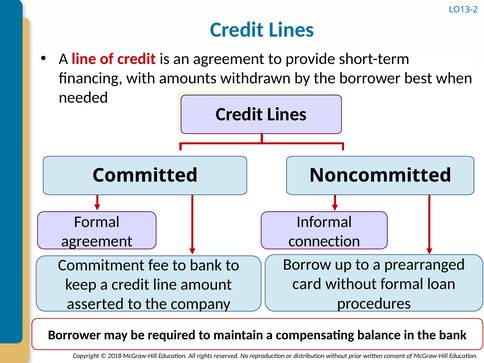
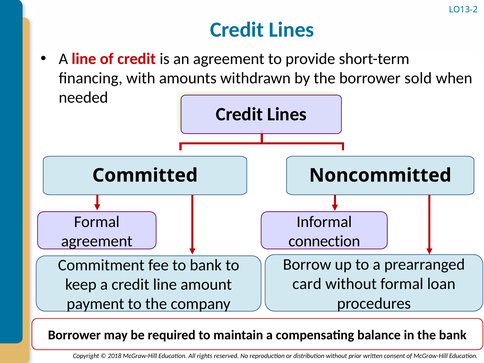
best: best -> sold (418, 78)
asserted: asserted -> payment (95, 304)
